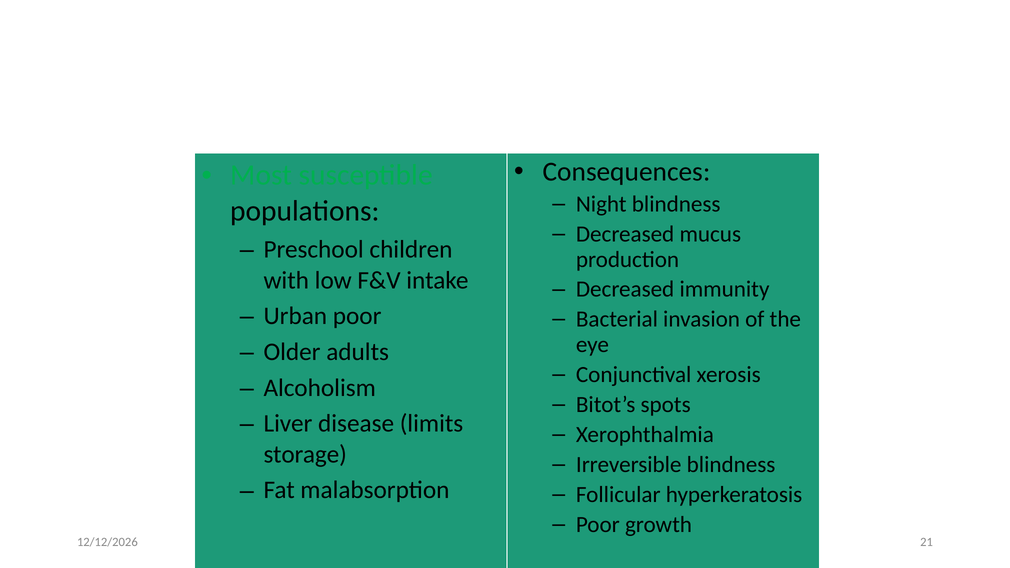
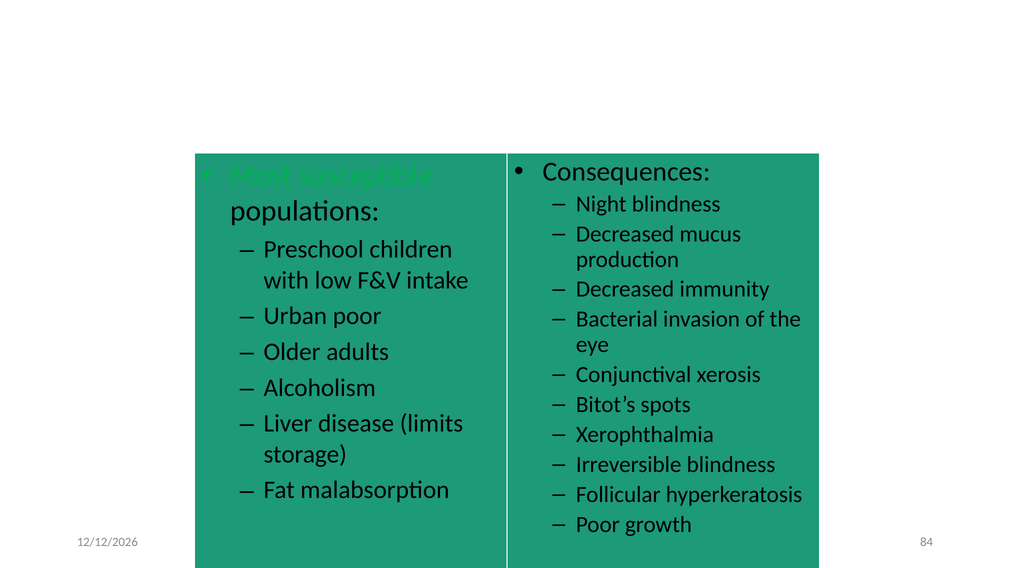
21: 21 -> 84 (927, 542)
